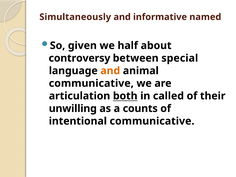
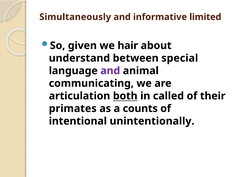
named: named -> limited (205, 17)
half: half -> hair (128, 46)
controversy: controversy -> understand (79, 58)
and colour: orange -> purple (110, 71)
communicative: communicative -> communicating (91, 83)
unwilling: unwilling -> primates (73, 109)
intentional communicative: communicative -> unintentionally (152, 121)
